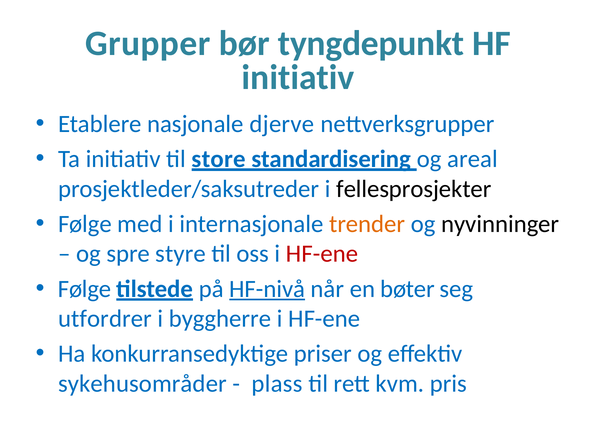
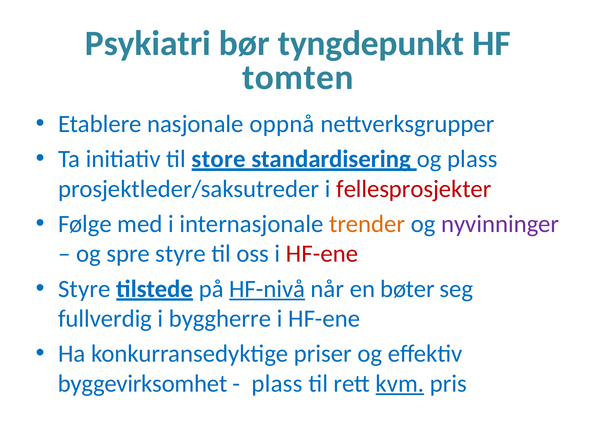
Grupper: Grupper -> Psykiatri (148, 43)
initiativ: initiativ -> tomten (298, 78)
djerve: djerve -> oppnå (282, 124)
og areal: areal -> plass (472, 159)
fellesprosjekter colour: black -> red (414, 189)
nyvinninger colour: black -> purple (500, 224)
Følge: Følge -> Styre (84, 289)
utfordrer: utfordrer -> fullverdig (105, 319)
sykehusområder: sykehusområder -> byggevirksomhet (143, 384)
kvm underline: none -> present (400, 384)
